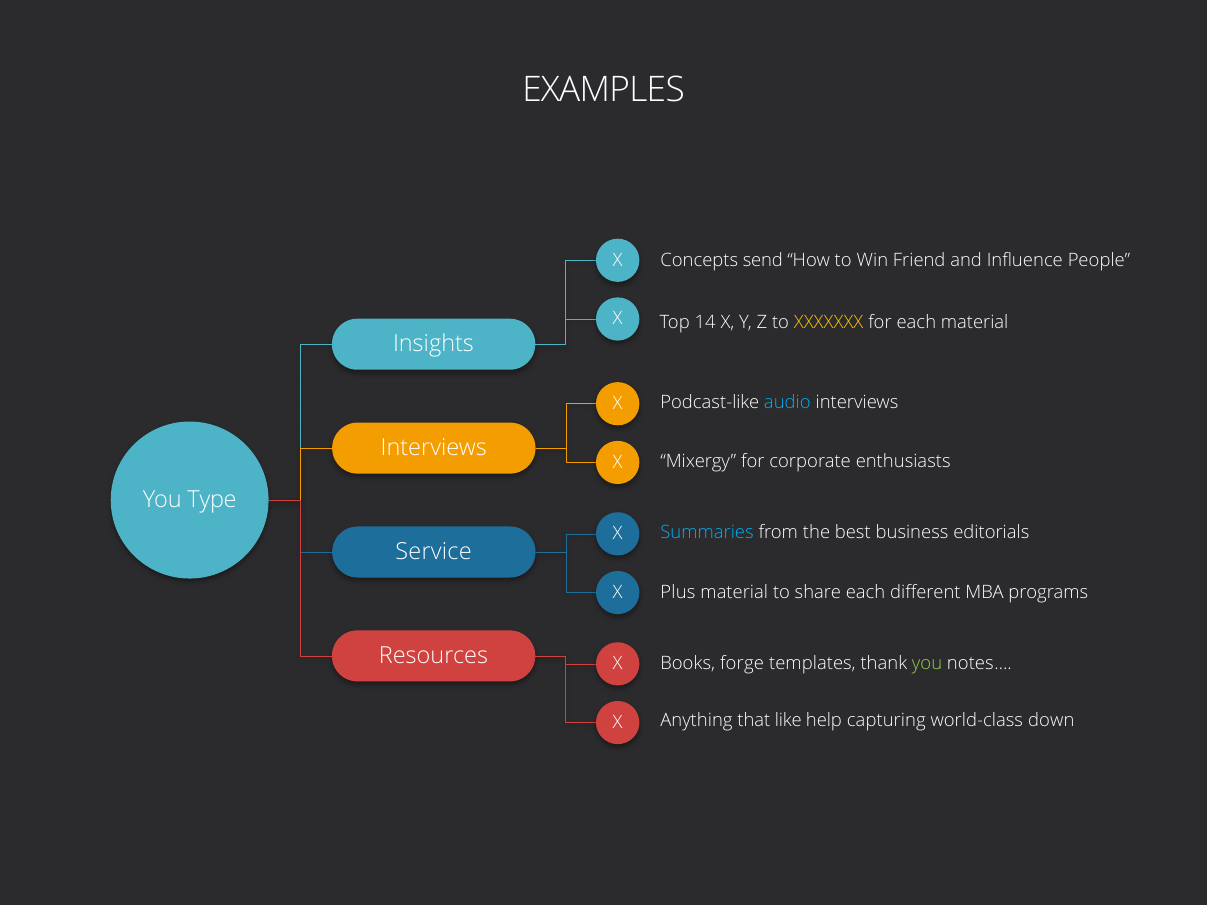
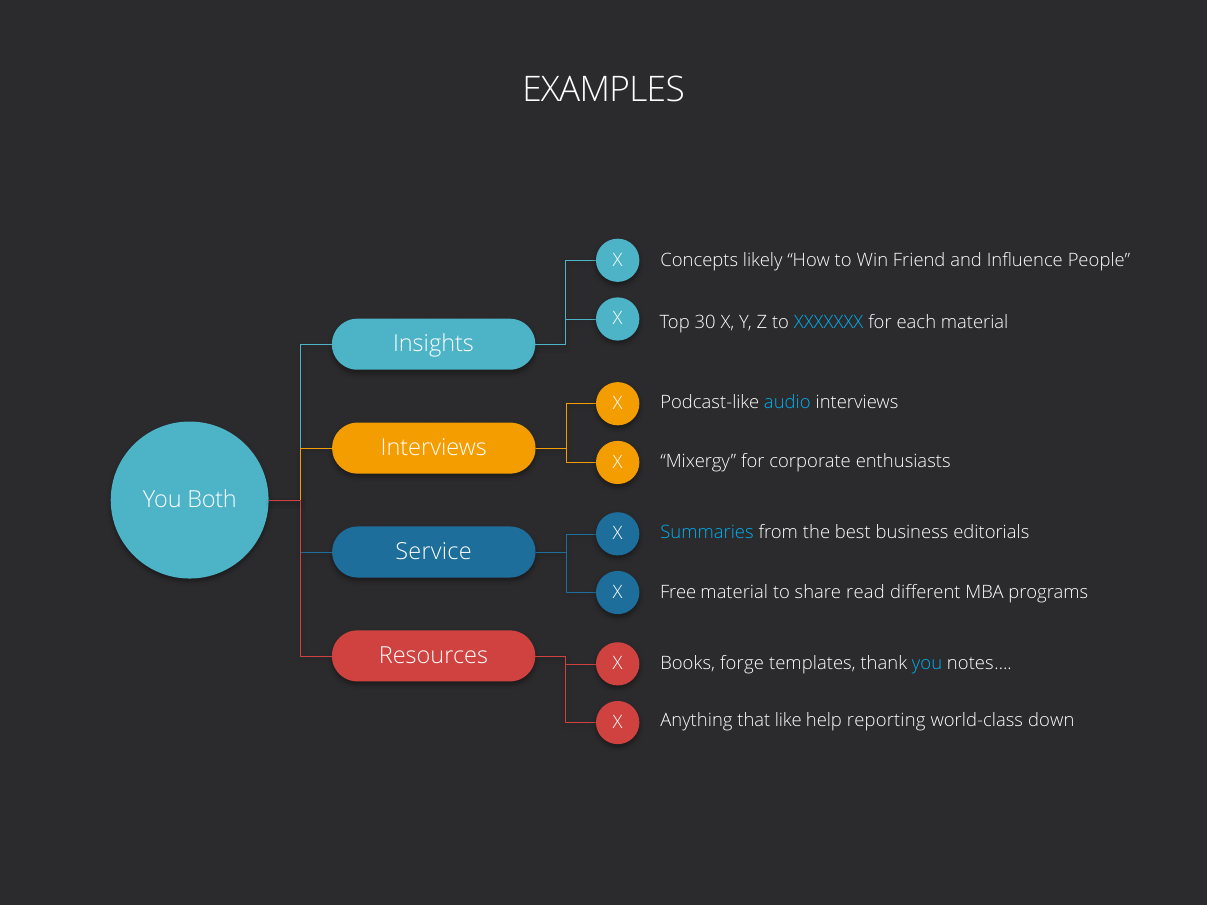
send: send -> likely (763, 260)
14: 14 -> 30 (705, 322)
XXXXXXX colour: yellow -> light blue (829, 322)
Type: Type -> Both (212, 500)
Plus: Plus -> Free (678, 593)
share each: each -> read (865, 593)
you colour: light green -> light blue (927, 664)
capturing: capturing -> reporting (886, 720)
